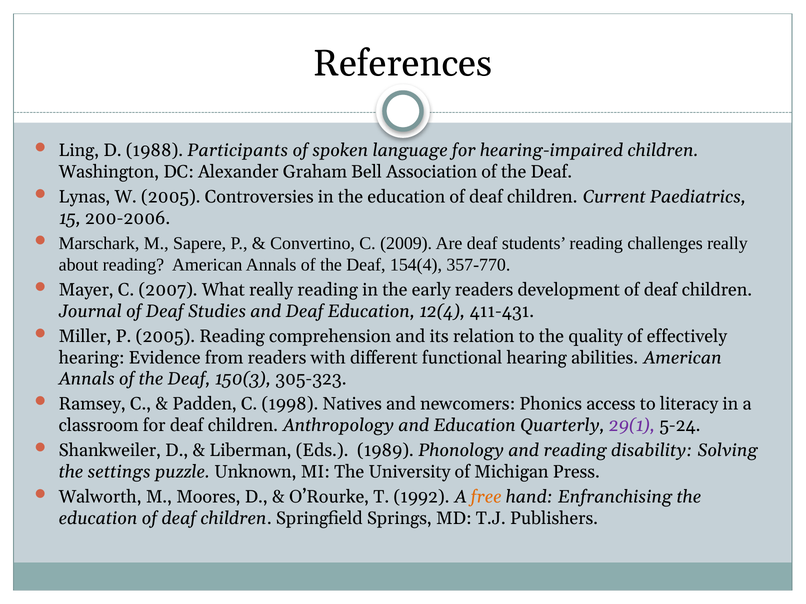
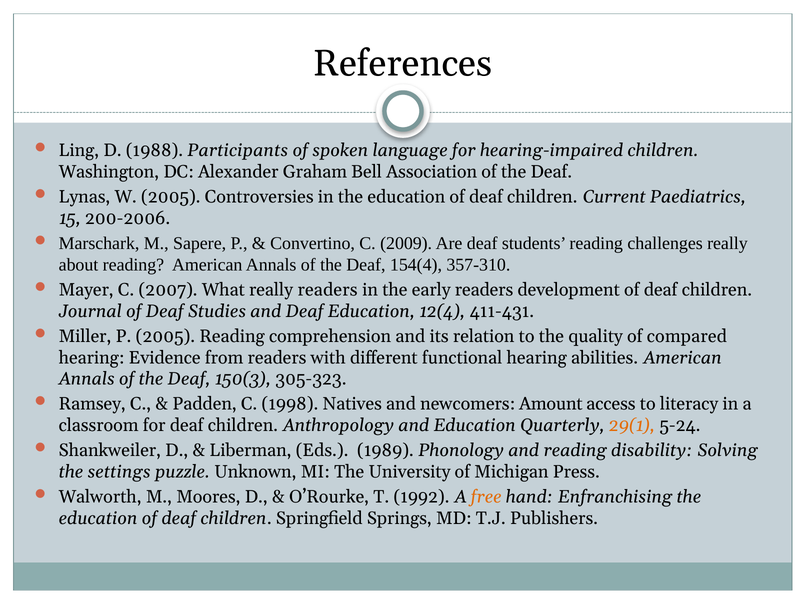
357-770: 357-770 -> 357-310 (478, 265)
really reading: reading -> readers (328, 290)
effectively: effectively -> compared (687, 336)
Phonics: Phonics -> Amount (551, 404)
29(1 colour: purple -> orange (632, 426)
